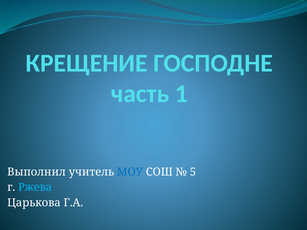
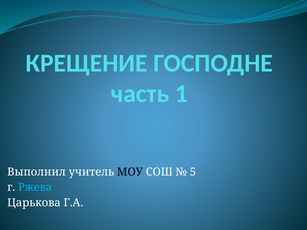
МОУ colour: blue -> black (130, 172)
